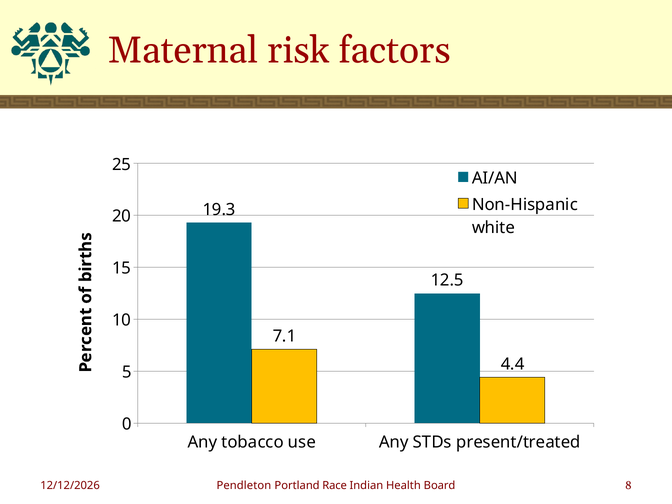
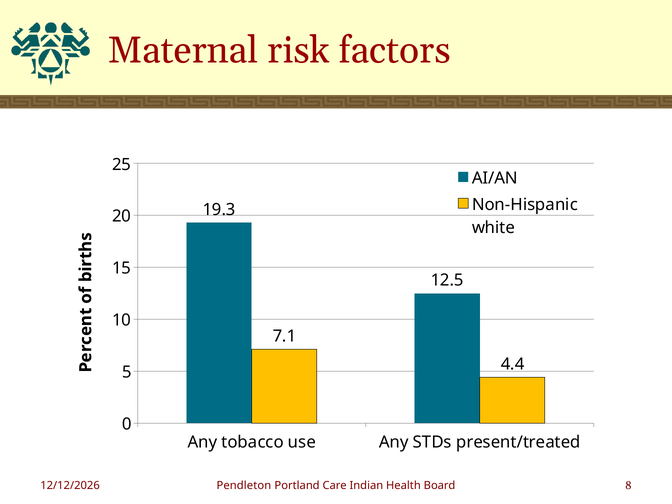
Race: Race -> Care (335, 486)
